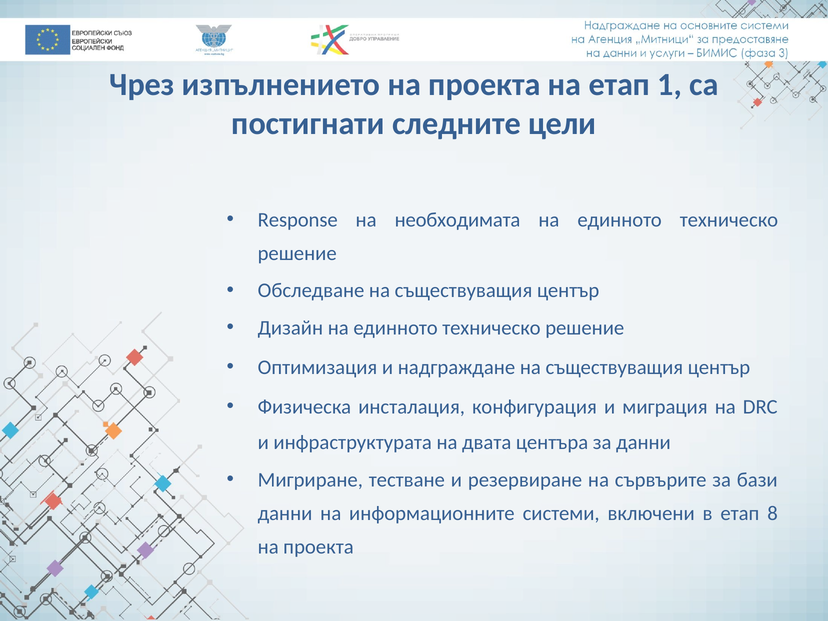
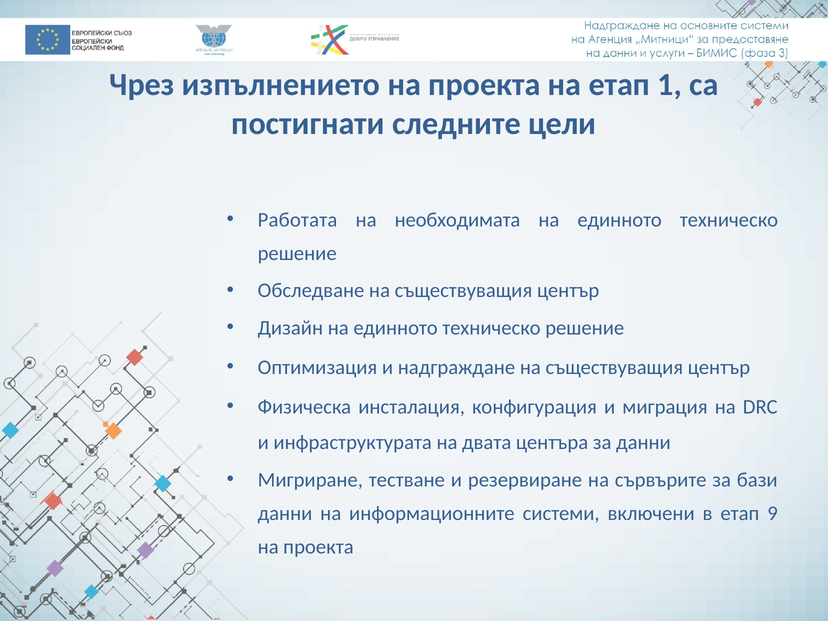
Response: Response -> Работата (298, 220)
8: 8 -> 9 (772, 513)
